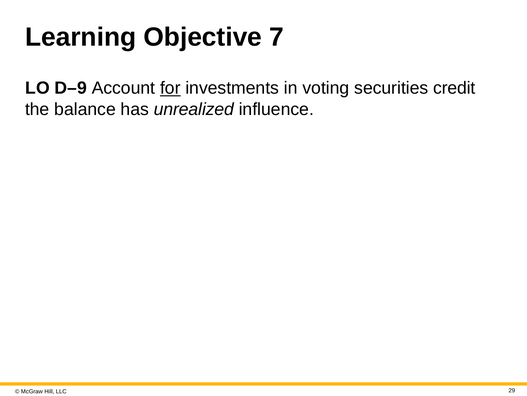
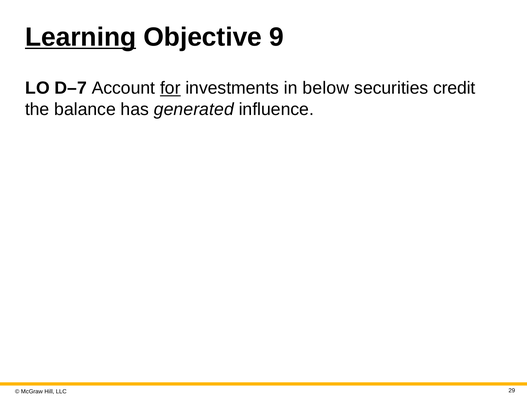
Learning underline: none -> present (81, 37)
7: 7 -> 9 (277, 37)
D–9: D–9 -> D–7 (71, 88)
voting: voting -> below (326, 88)
unrealized: unrealized -> generated (194, 109)
